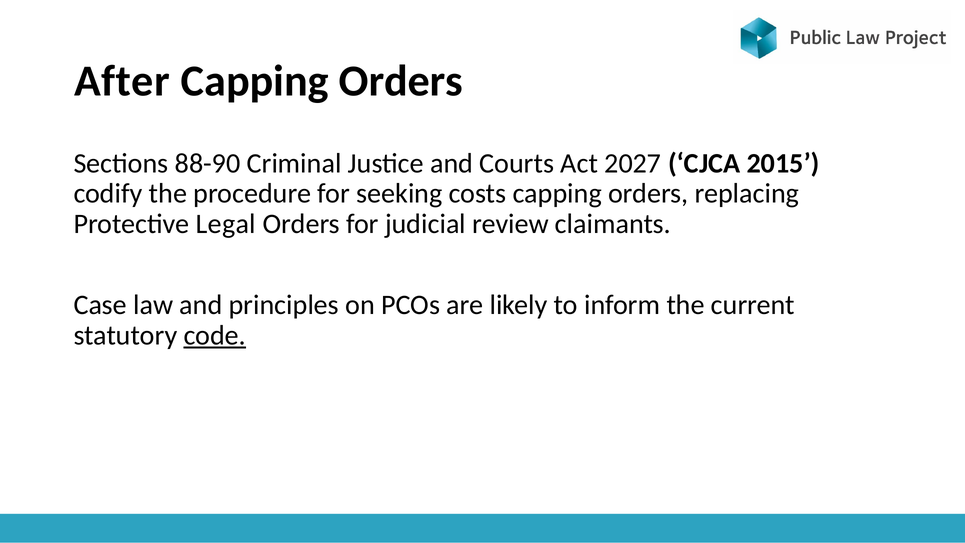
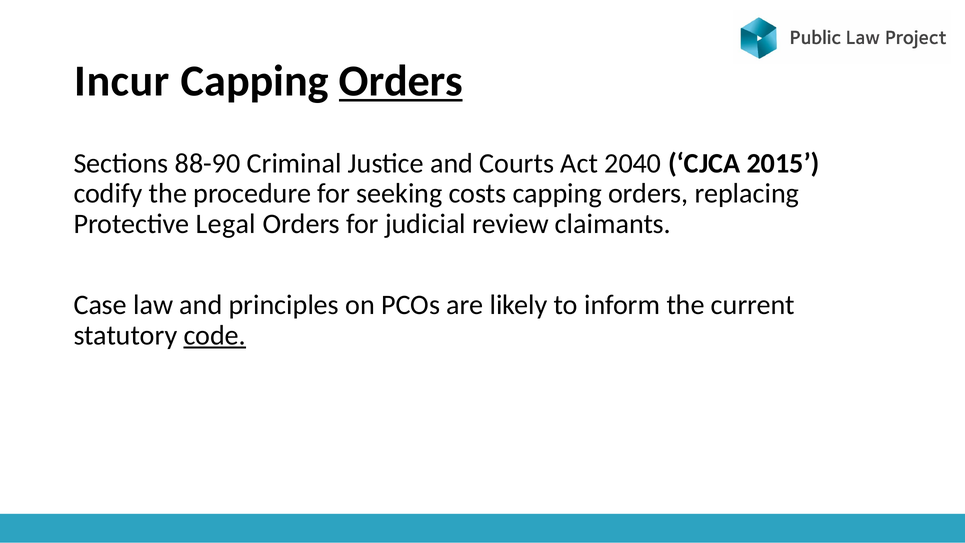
After: After -> Incur (122, 81)
Orders underline: none -> present (401, 81)
2027: 2027 -> 2040 (633, 163)
